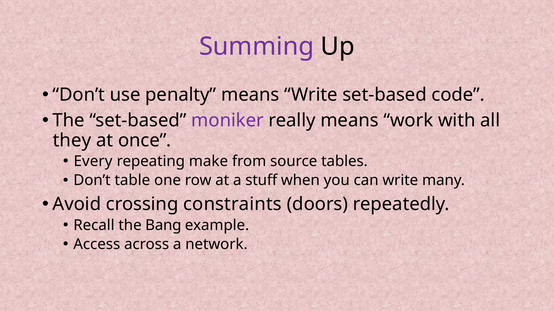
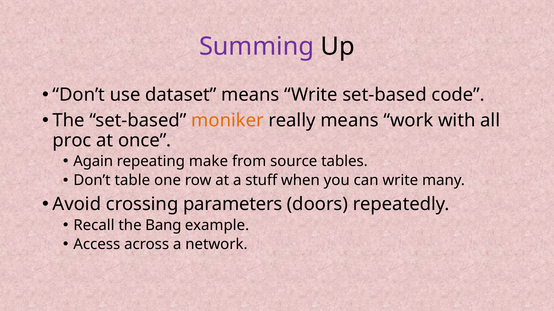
penalty: penalty -> dataset (181, 95)
moniker colour: purple -> orange (228, 121)
they: they -> proc (72, 141)
Every: Every -> Again (93, 162)
constraints: constraints -> parameters (233, 205)
